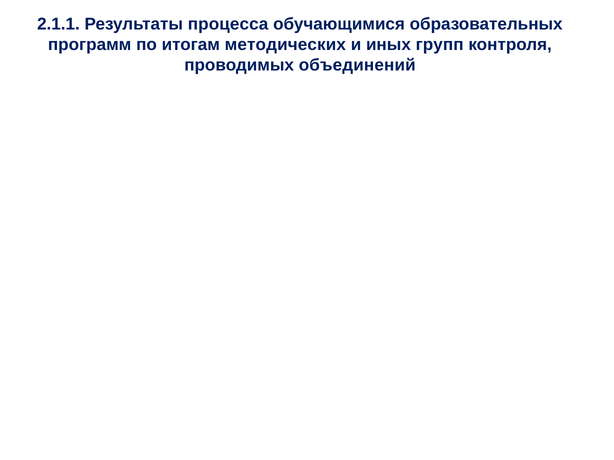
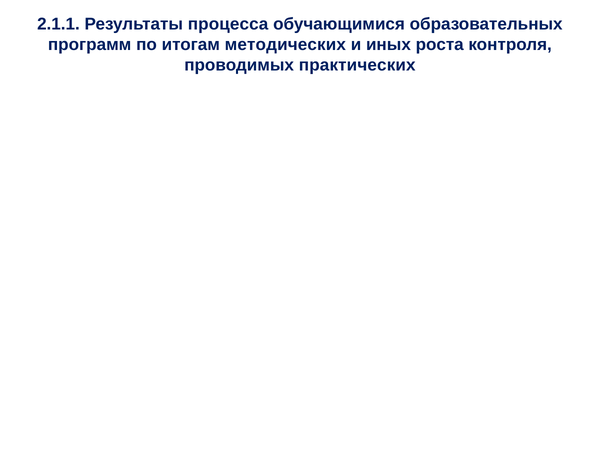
групп: групп -> роста (440, 45)
объединений: объединений -> практических (357, 65)
